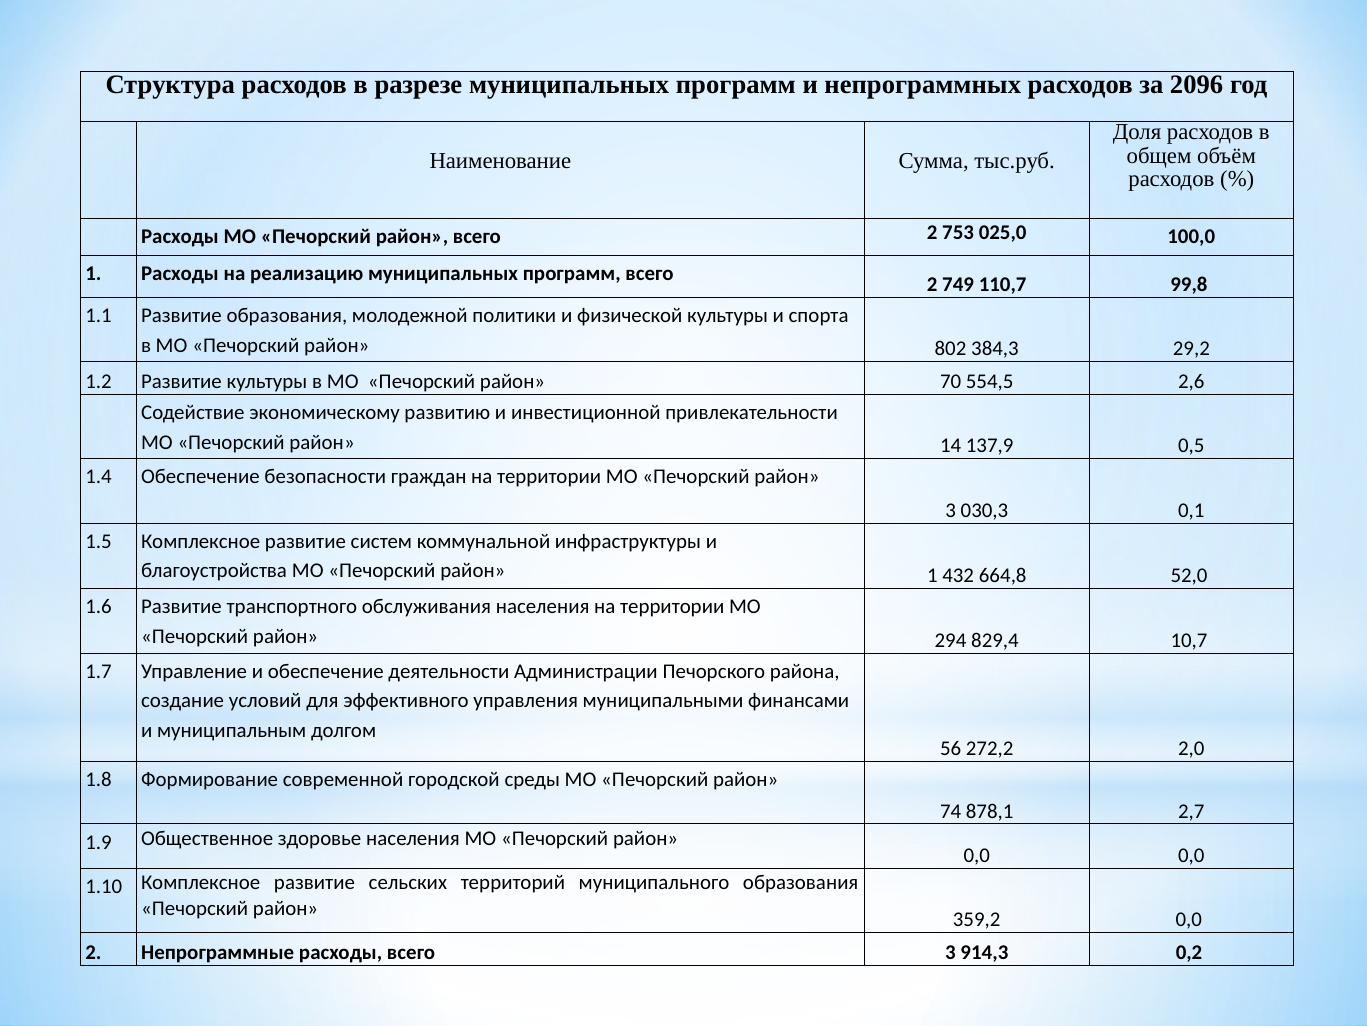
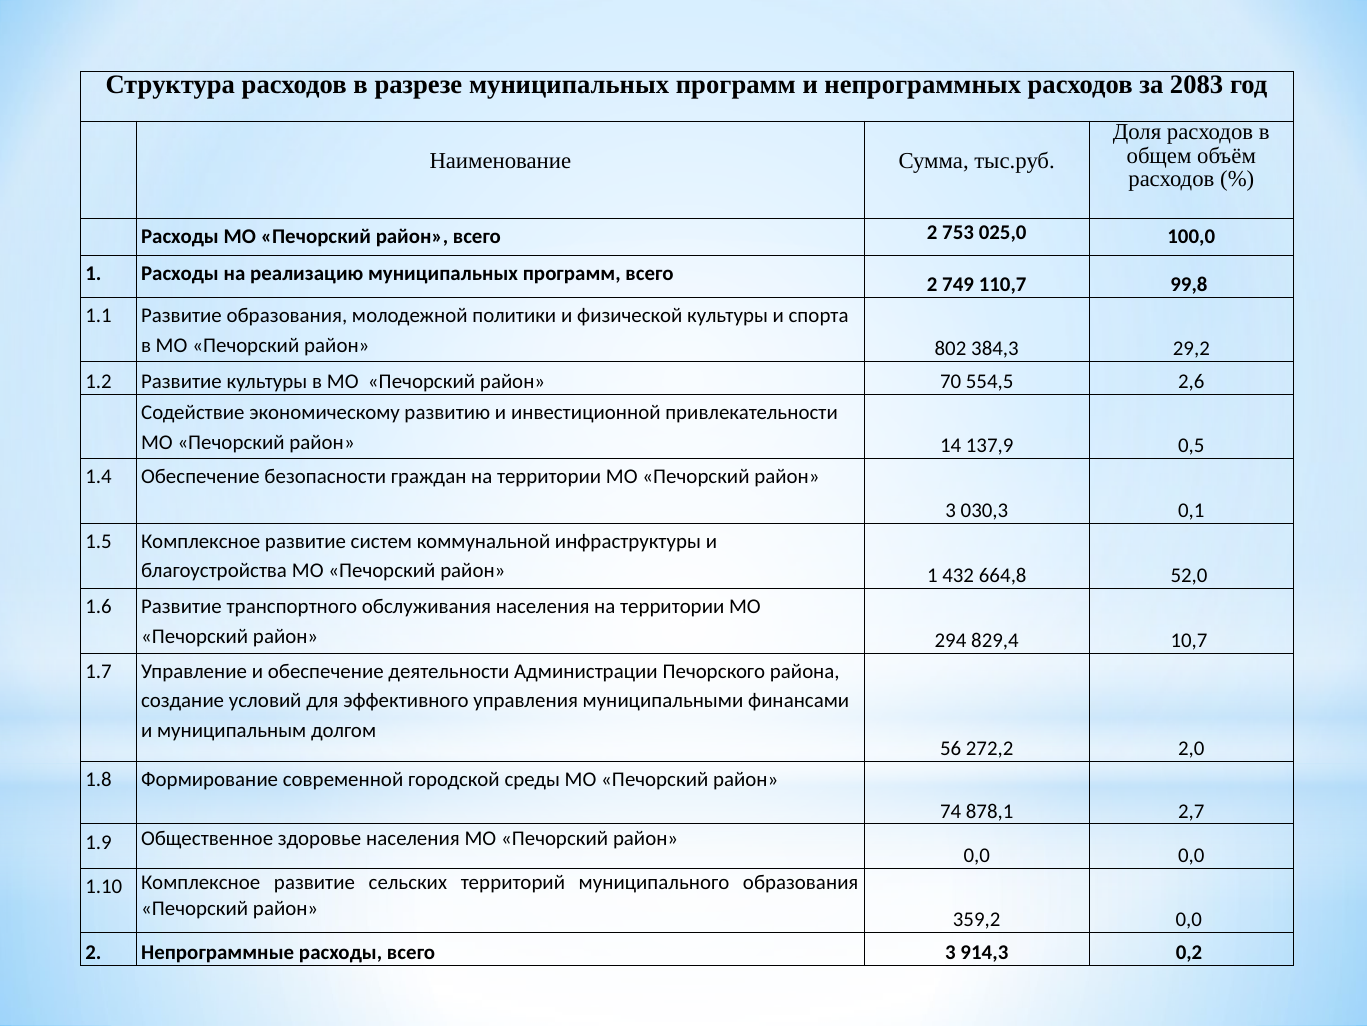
2096: 2096 -> 2083 (1197, 84)
